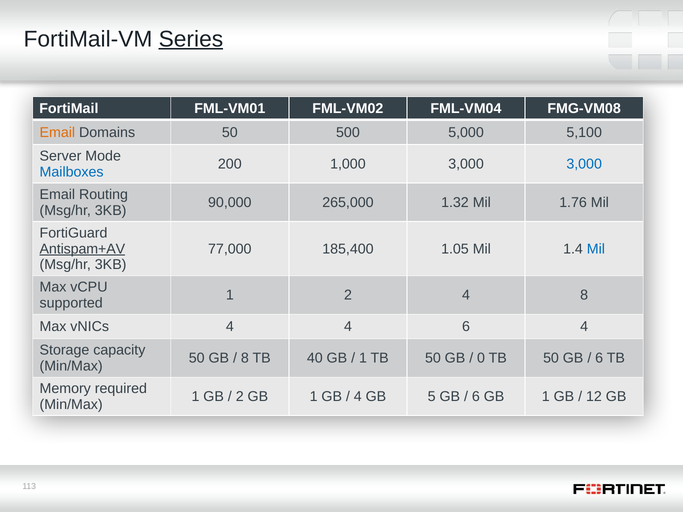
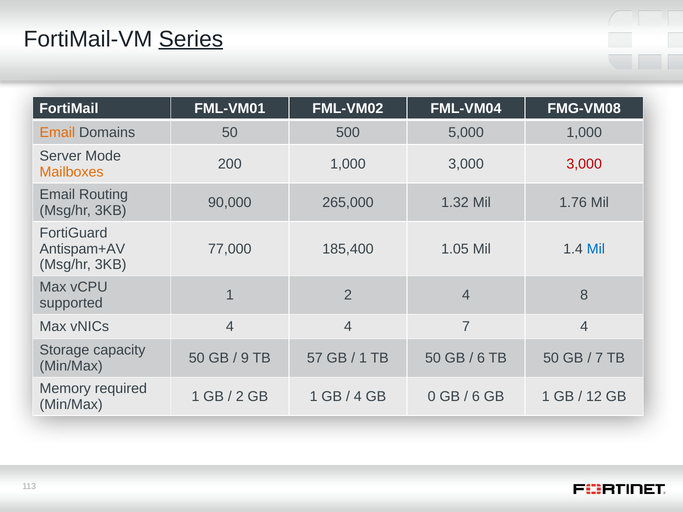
5,000 5,100: 5,100 -> 1,000 (584, 133)
3,000 colour: blue -> red (584, 164)
Mailboxes colour: blue -> orange (72, 172)
Antispam+AV underline: present -> none (82, 249)
4 6: 6 -> 7 (466, 327)
8: 8 -> 9 (245, 358)
40: 40 -> 57 (315, 358)
0: 0 -> 6 (481, 358)
6: 6 -> 7 (599, 358)
5: 5 -> 0 (432, 397)
